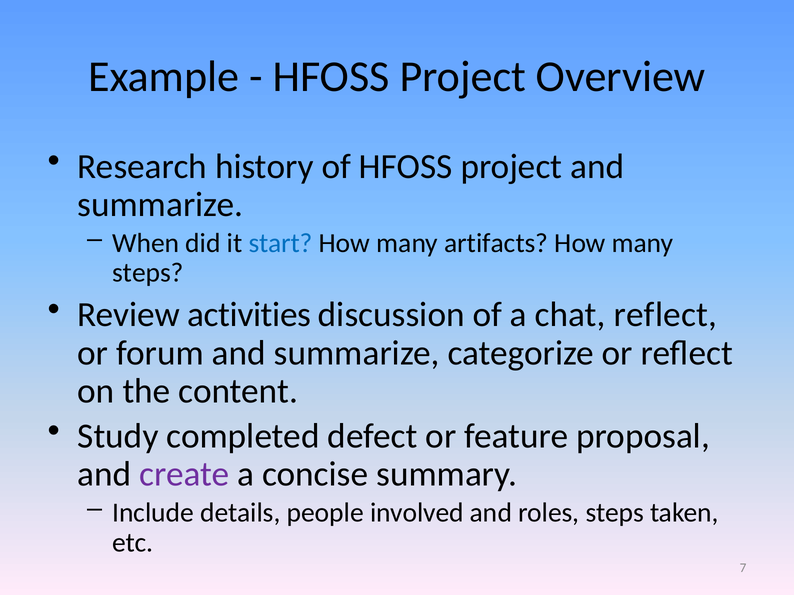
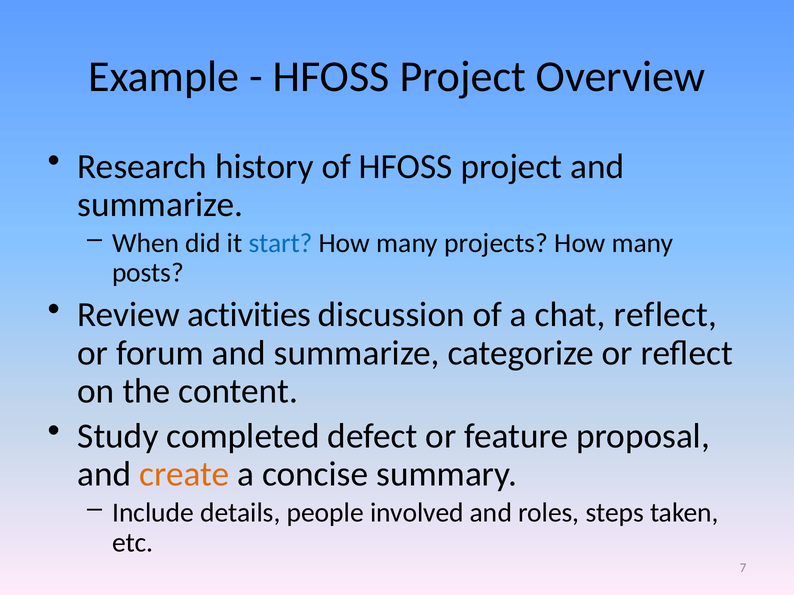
artifacts: artifacts -> projects (496, 243)
steps: steps -> posts (148, 273)
create colour: purple -> orange (184, 475)
